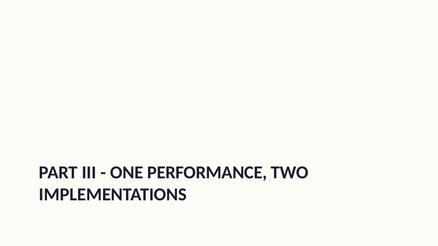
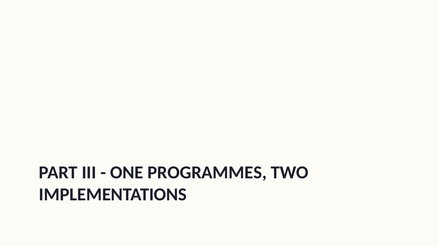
PERFORMANCE: PERFORMANCE -> PROGRAMMES (207, 173)
